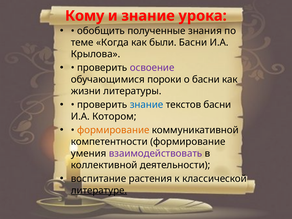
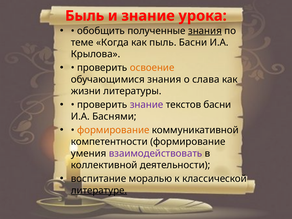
Кому: Кому -> Быль (85, 16)
знания underline: none -> present (205, 31)
были: были -> пыль (163, 42)
освоение colour: purple -> orange (152, 68)
обучающимися пороки: пороки -> знания (164, 79)
о басни: басни -> слава (206, 79)
знание colour: blue -> purple (147, 105)
Котором: Котором -> Баснями (114, 116)
растения: растения -> моралью (150, 179)
